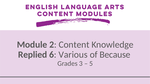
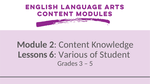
Replied: Replied -> Lessons (33, 55)
Because: Because -> Student (115, 55)
